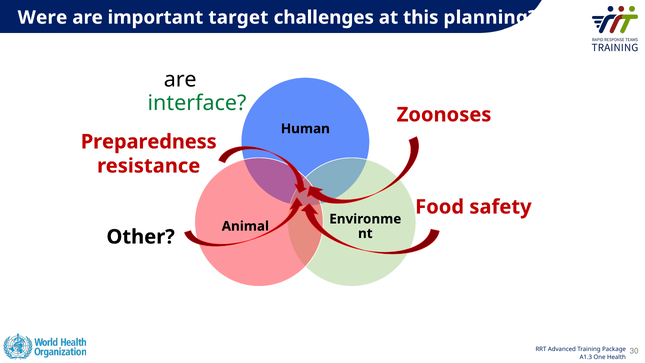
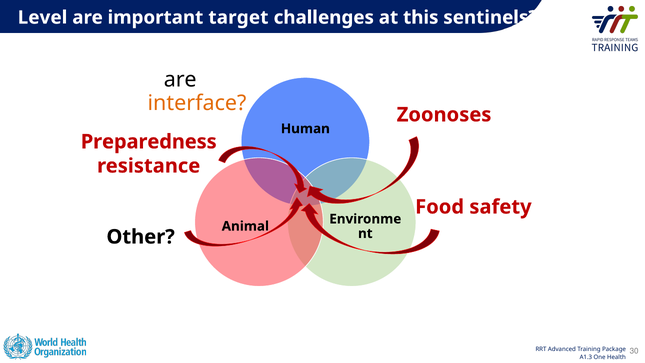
Were: Were -> Level (42, 17)
planning: planning -> sentinels (490, 17)
interface colour: green -> orange (197, 103)
